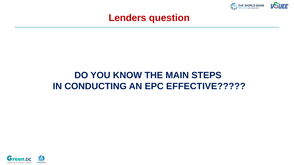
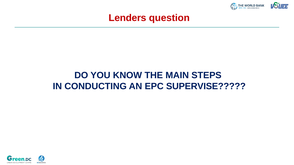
EFFECTIVE: EFFECTIVE -> SUPERVISE (206, 87)
